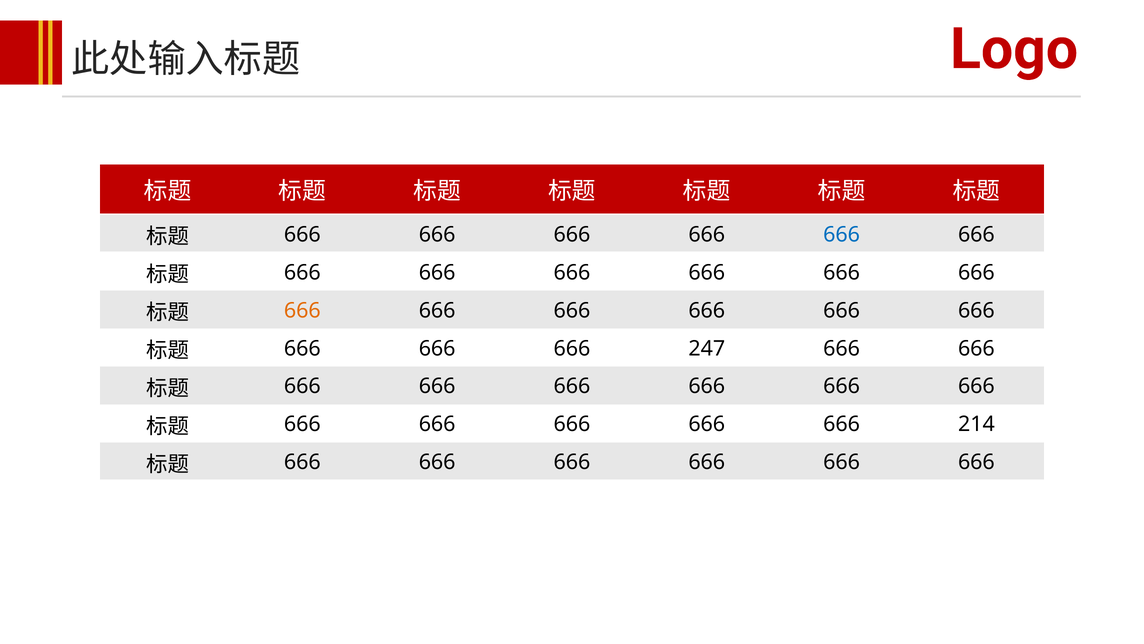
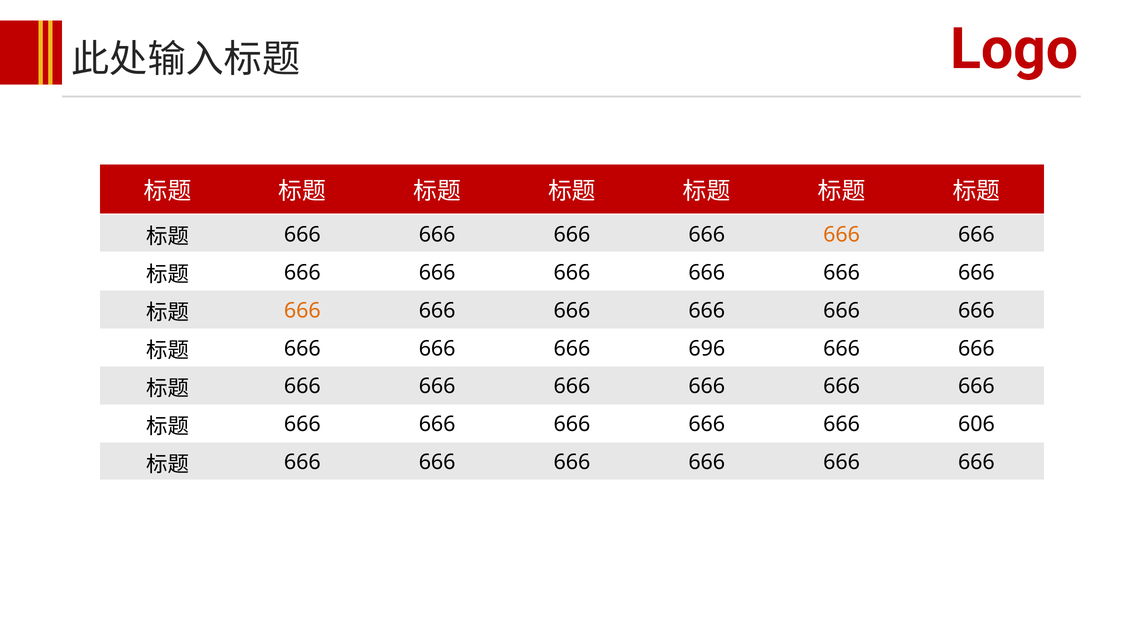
666 colour: blue -> orange (842, 234)
247: 247 -> 696 (707, 348)
214: 214 -> 606 (976, 424)
